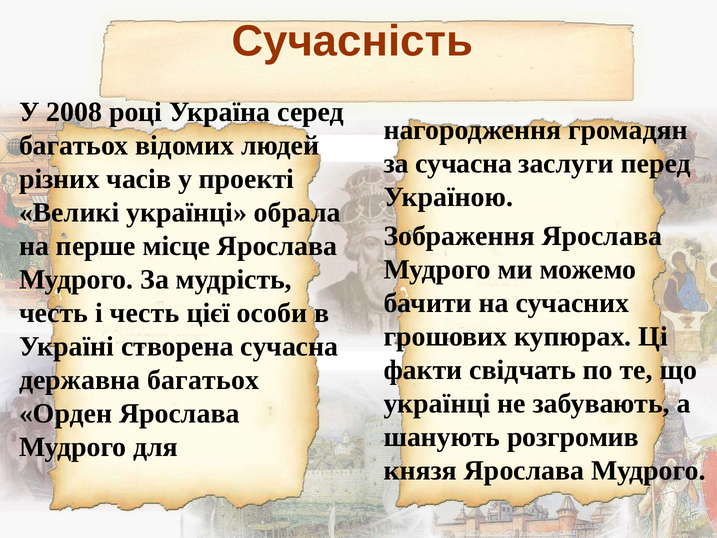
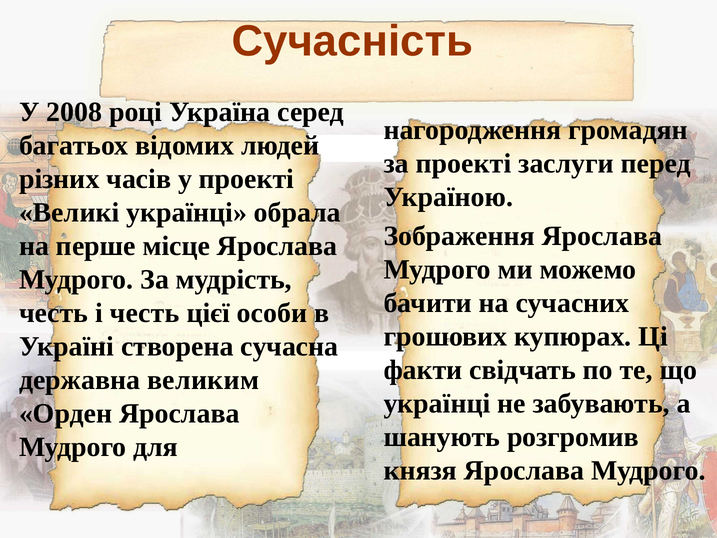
за сучасна: сучасна -> проекті (463, 163)
державна багатьох: багатьох -> великим (203, 380)
